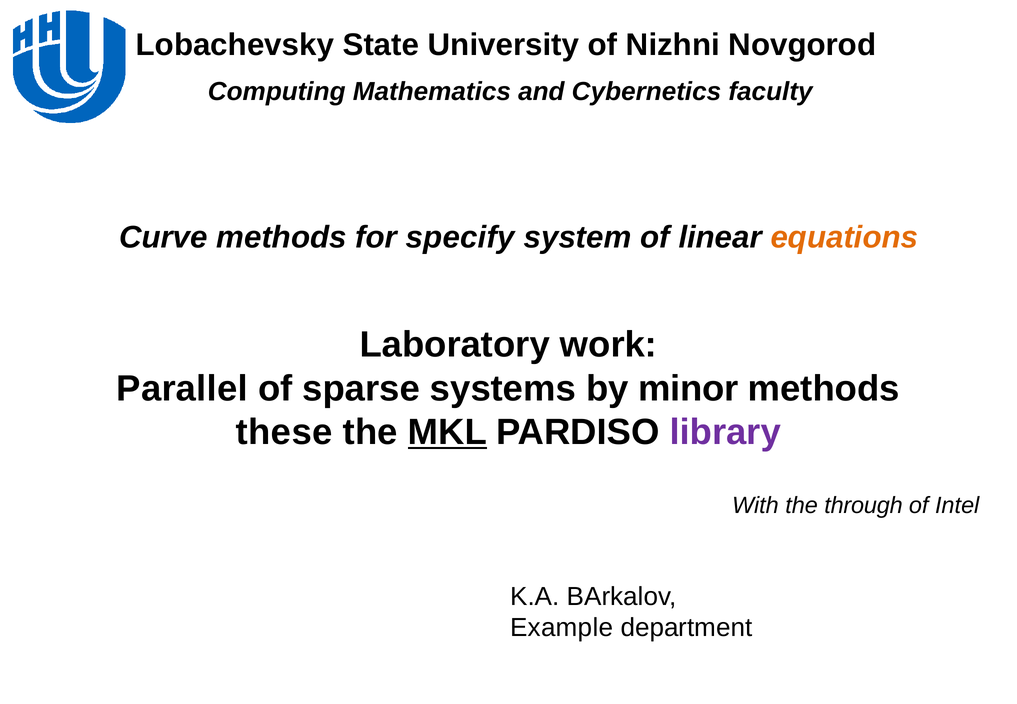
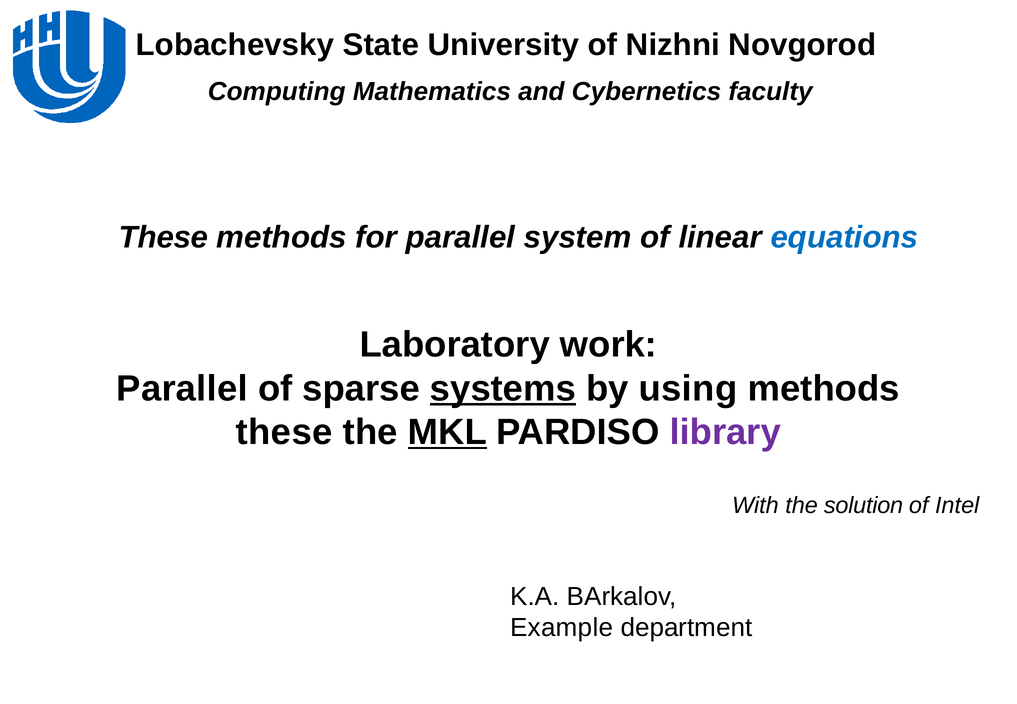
Curve: Curve -> These (164, 237)
for specify: specify -> parallel (460, 237)
equations colour: orange -> blue (844, 237)
systems underline: none -> present (503, 389)
minor: minor -> using (688, 389)
through: through -> solution (864, 506)
